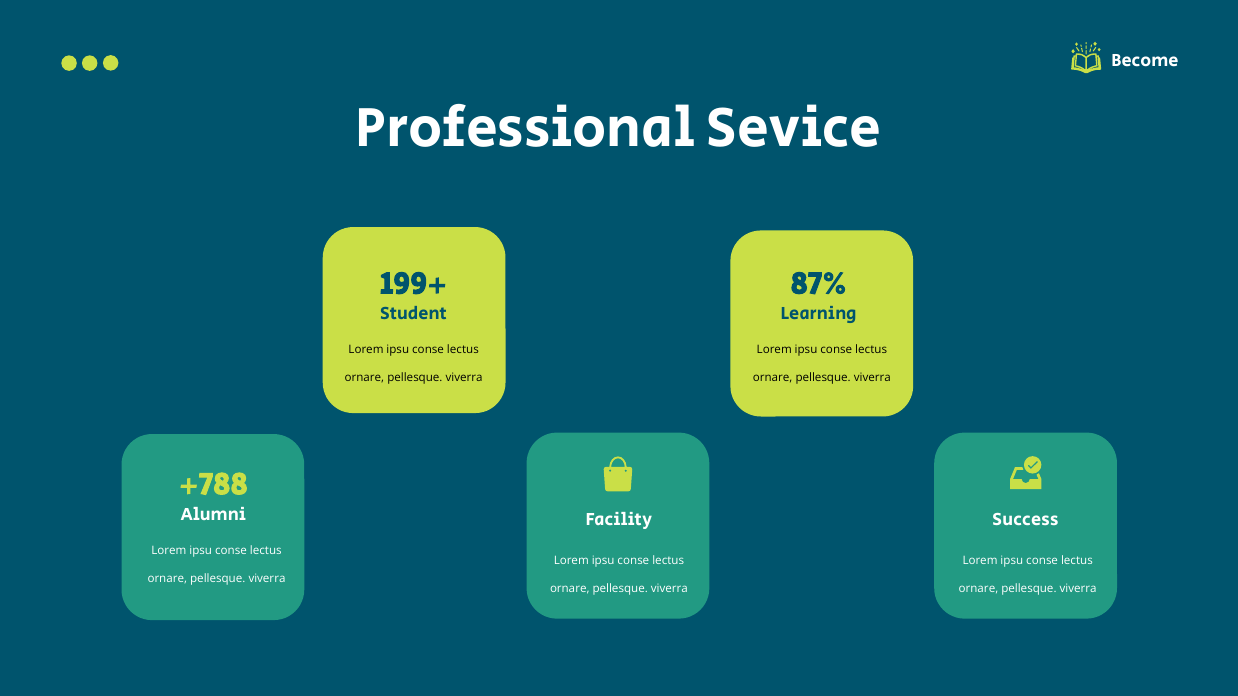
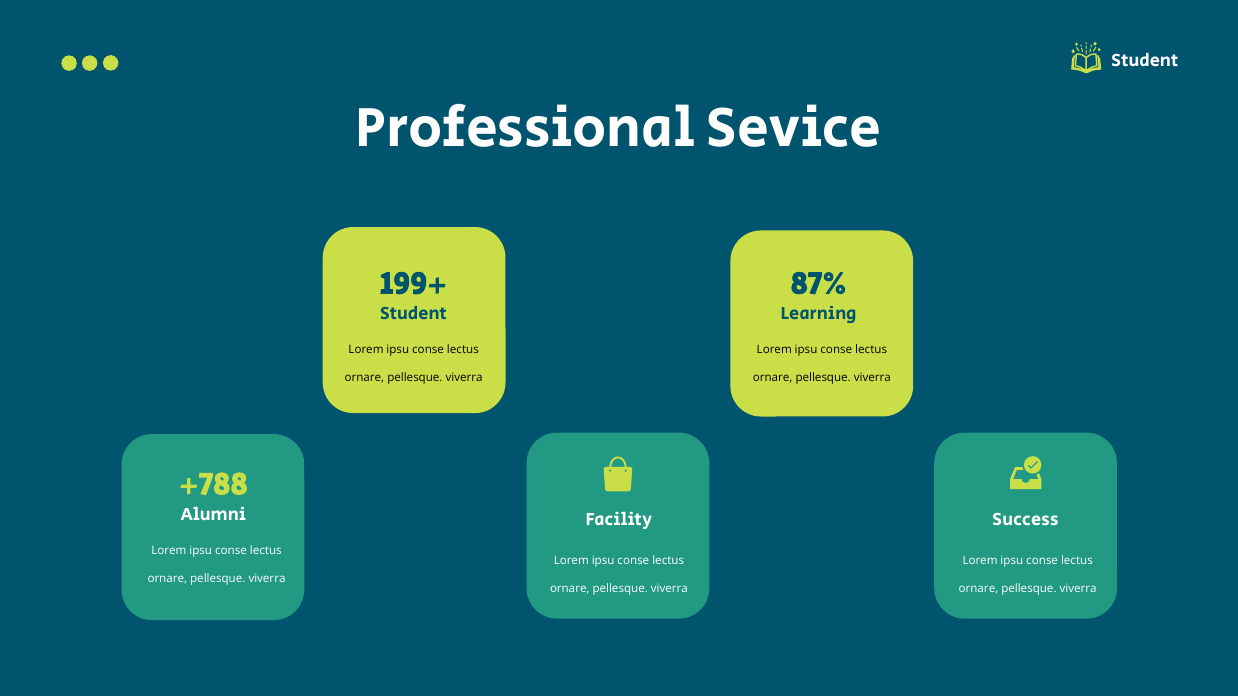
Become: Become -> Student (1145, 61)
